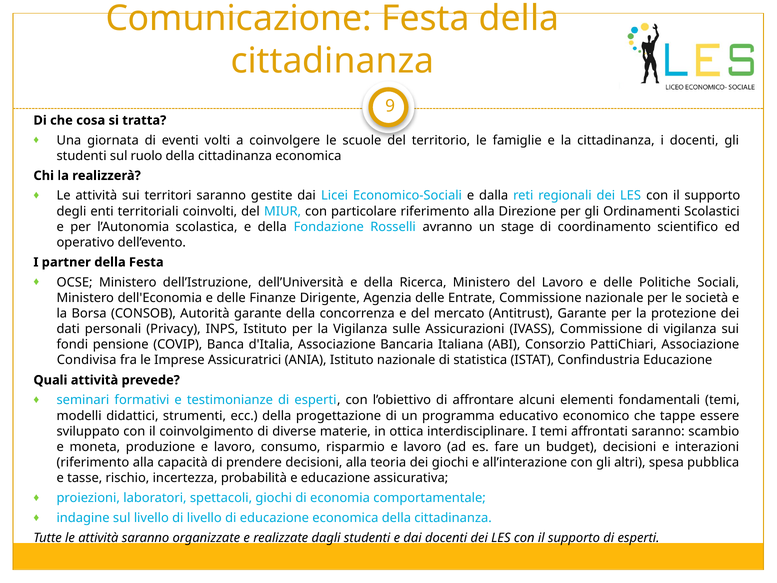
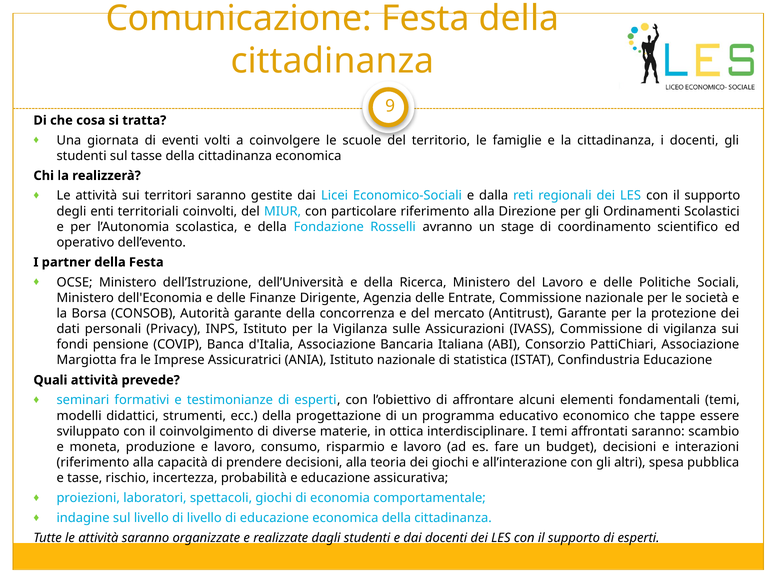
sul ruolo: ruolo -> tasse (146, 156)
Condivisa: Condivisa -> Margiotta (87, 360)
